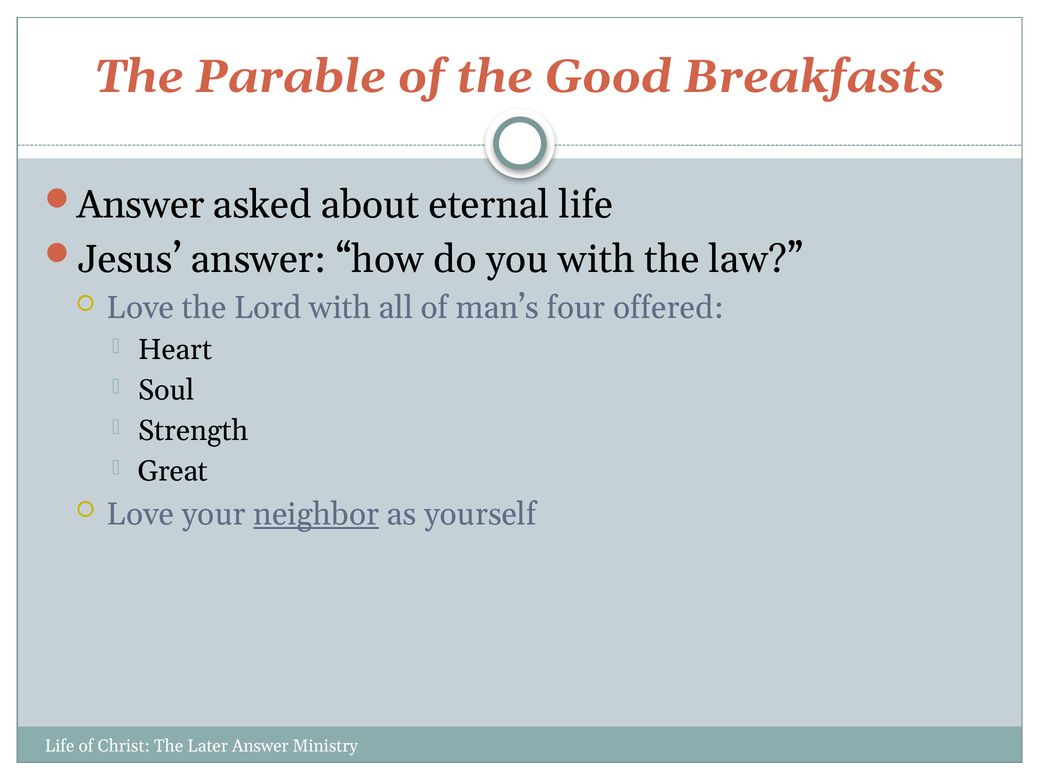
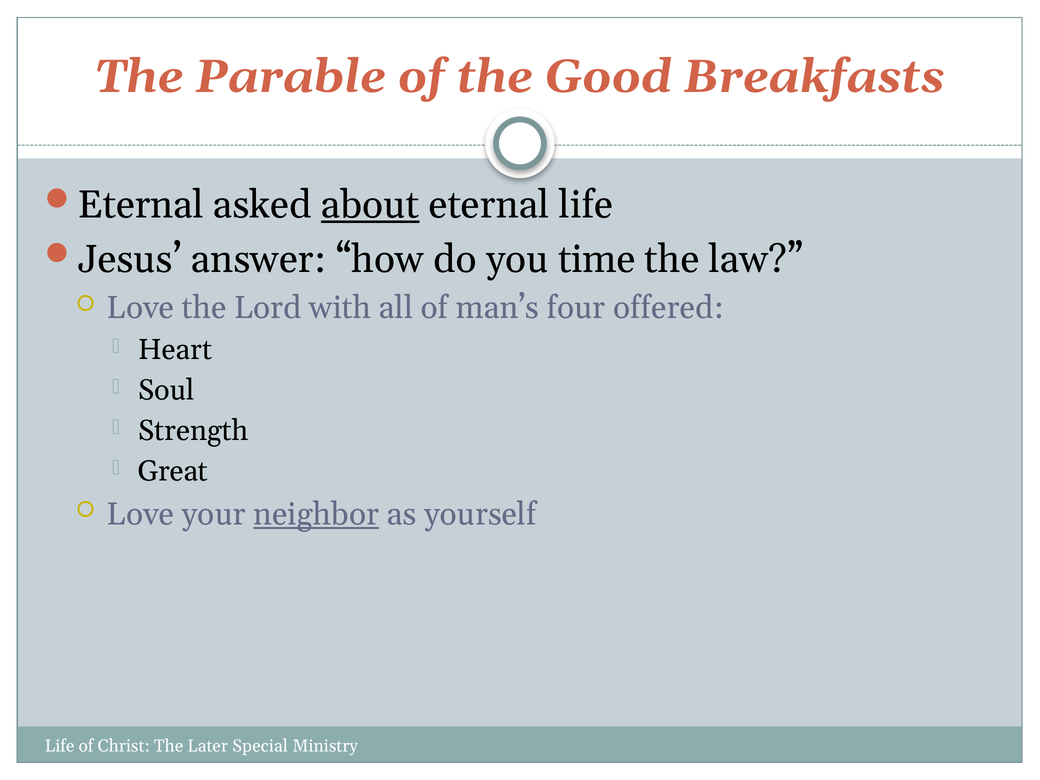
Answer: Answer -> Eternal (141, 205)
about underline: none -> present (370, 205)
you with: with -> time (597, 260)
Later Answer: Answer -> Special (260, 746)
